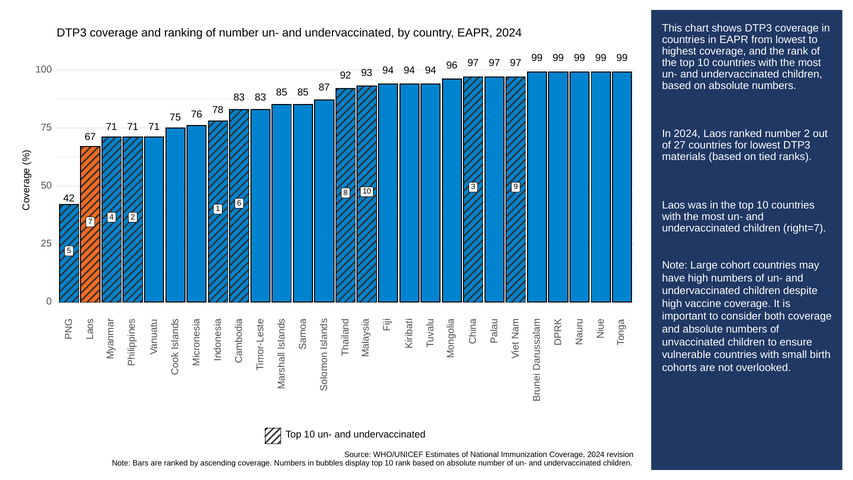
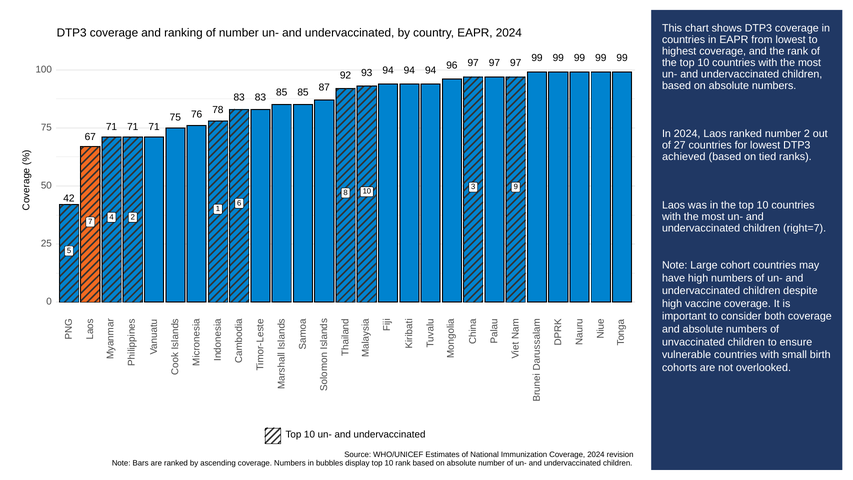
materials: materials -> achieved (684, 157)
